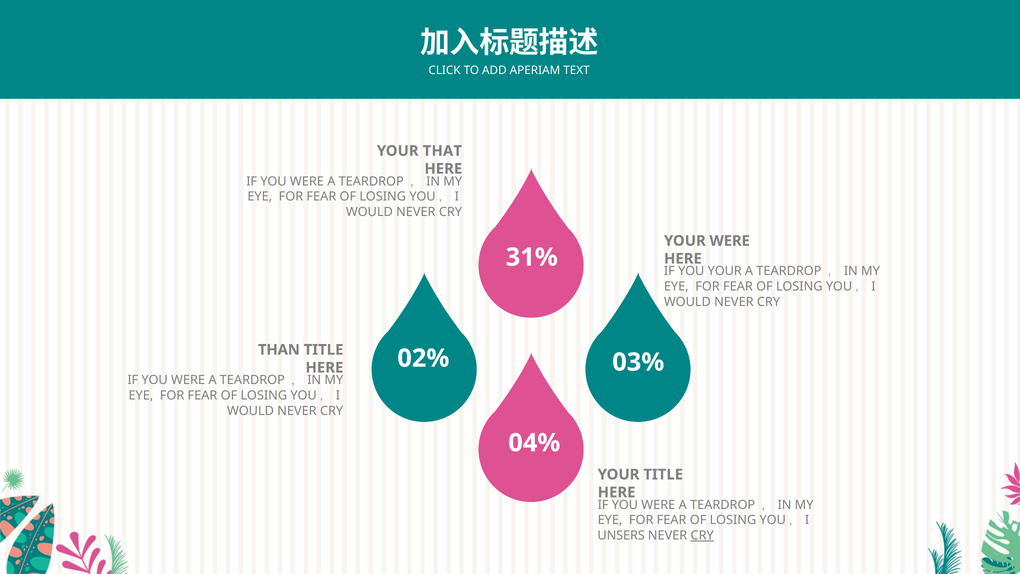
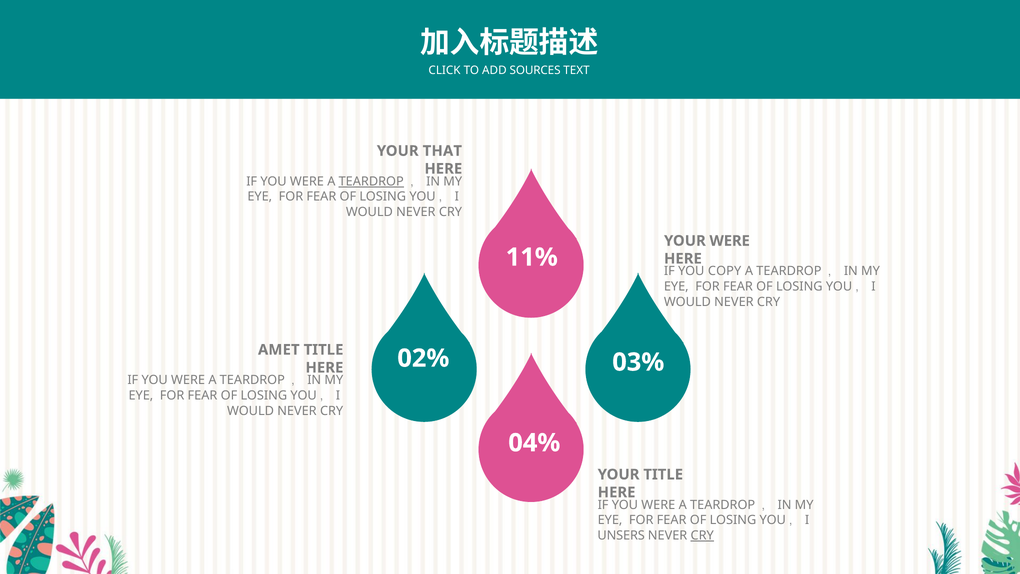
APERIAM: APERIAM -> SOURCES (535, 71)
TEARDROP underline: none -> present (371, 181)
31%: 31% -> 11% (532, 257)
YOU YOUR: YOUR -> COPY (725, 271)
THAN: THAN -> AMET (279, 350)
